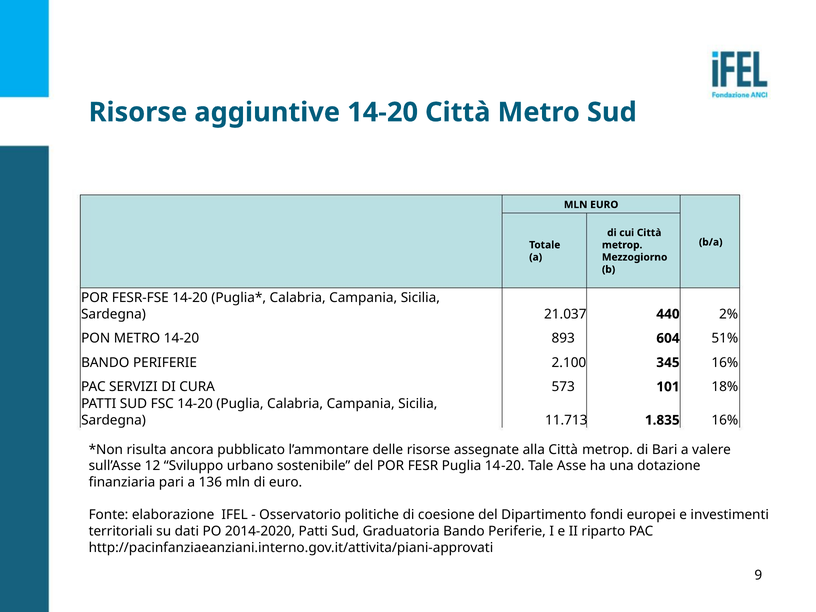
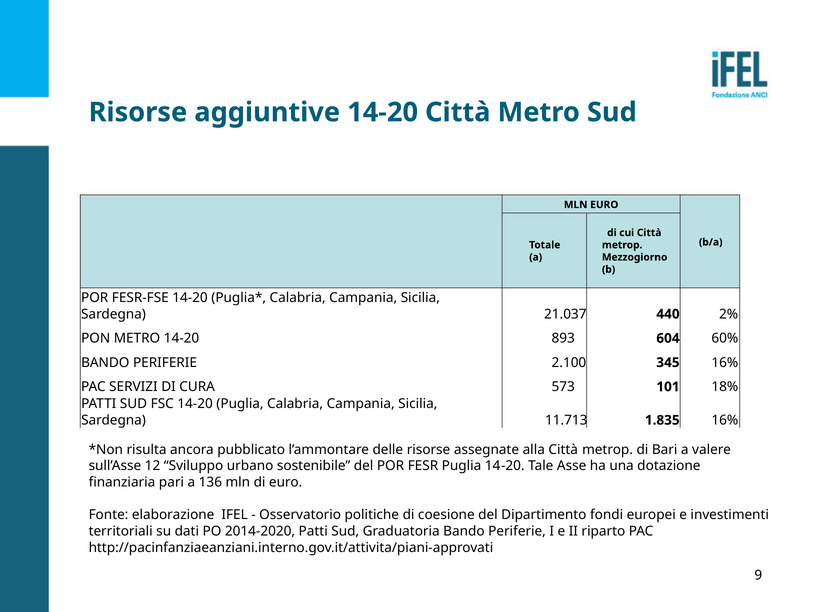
51%: 51% -> 60% (725, 338)
